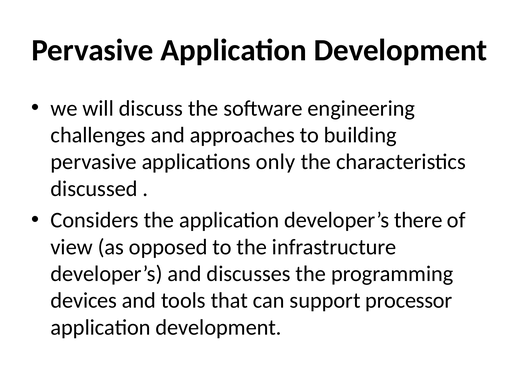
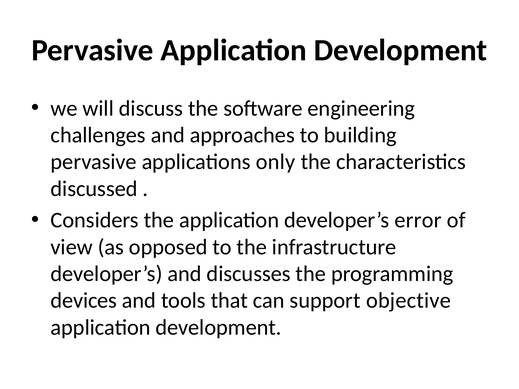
there: there -> error (418, 220)
processor: processor -> objective (409, 301)
